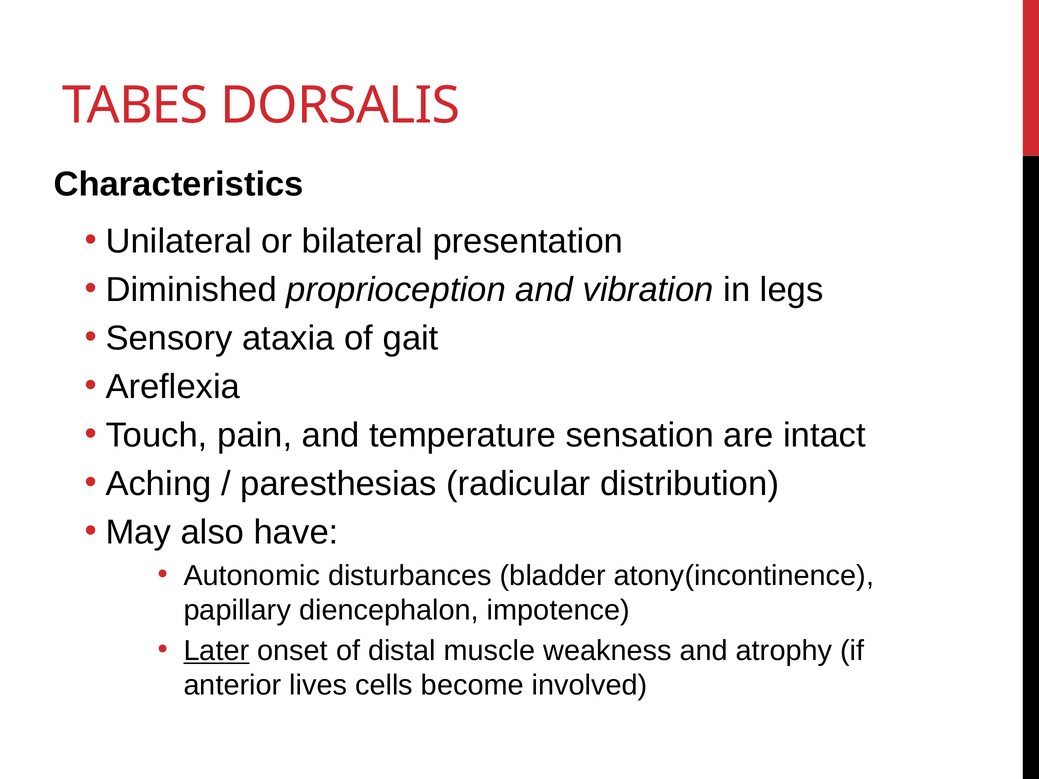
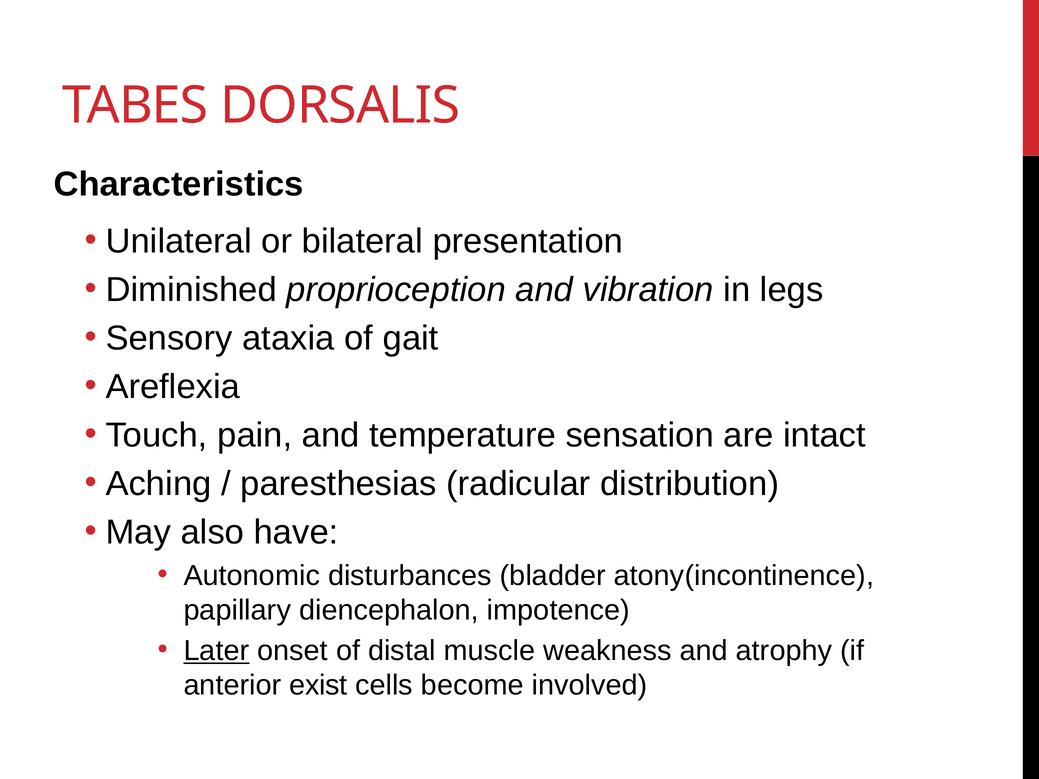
lives: lives -> exist (318, 685)
